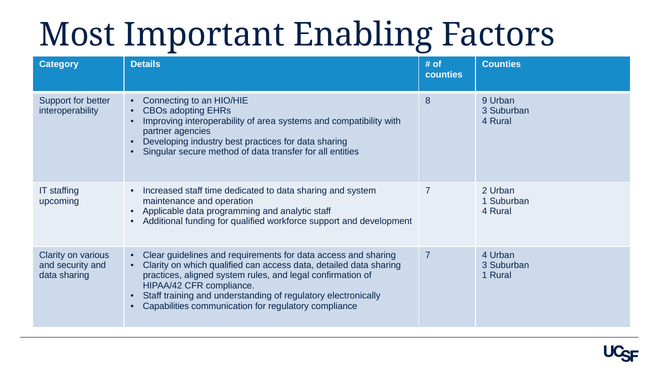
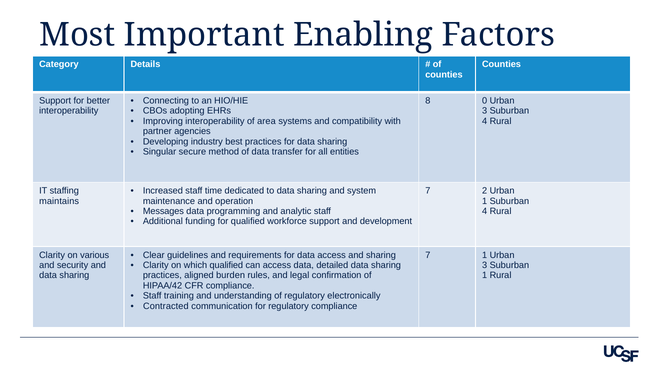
9: 9 -> 0 (485, 101)
upcoming: upcoming -> maintains (59, 201)
Applicable: Applicable -> Messages (163, 211)
7 4: 4 -> 1 (485, 255)
aligned system: system -> burden (231, 276)
Capabilities: Capabilities -> Contracted (166, 306)
